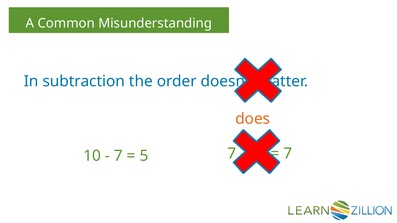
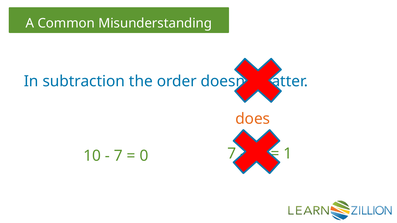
5: 5 -> 0 (144, 156)
7: 7 -> 1 (288, 154)
